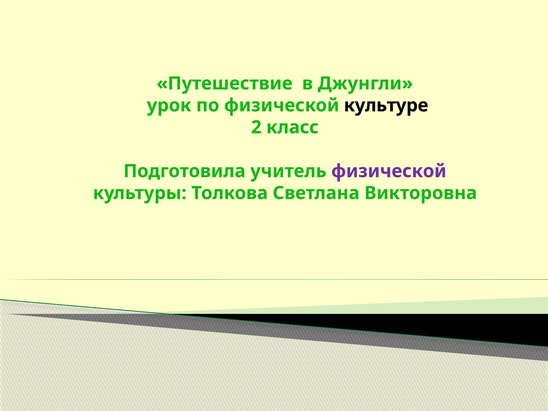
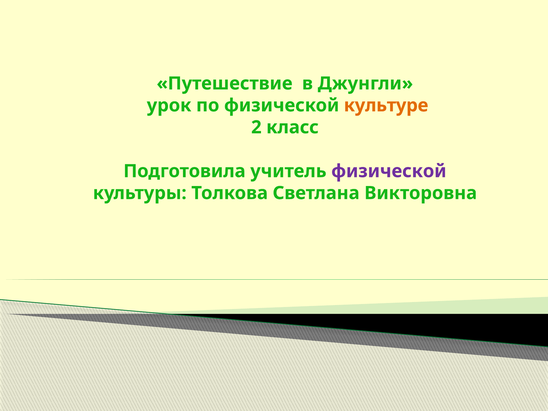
культуре colour: black -> orange (386, 105)
